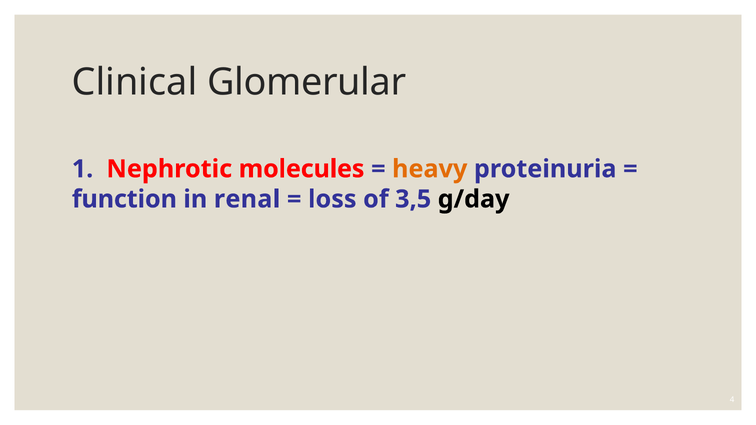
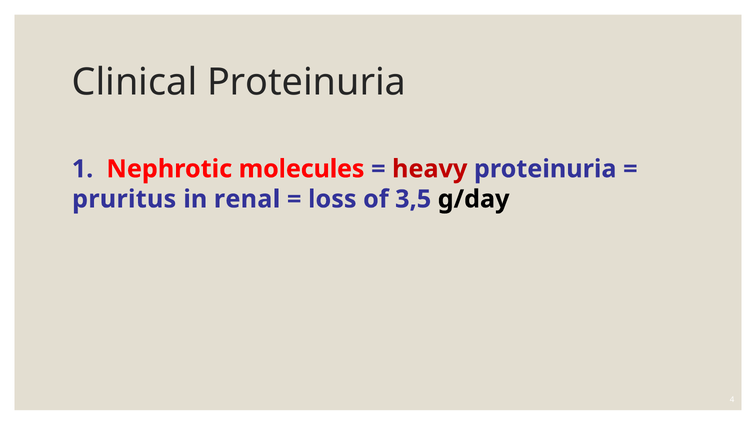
Clinical Glomerular: Glomerular -> Proteinuria (307, 82)
heavy colour: orange -> red (430, 169)
function: function -> pruritus (124, 199)
